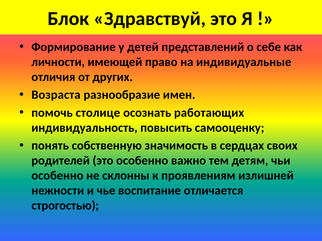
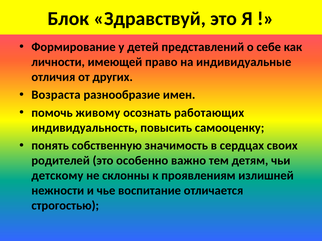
столице: столице -> живому (98, 113)
особенно: особенно -> детскому (57, 176)
